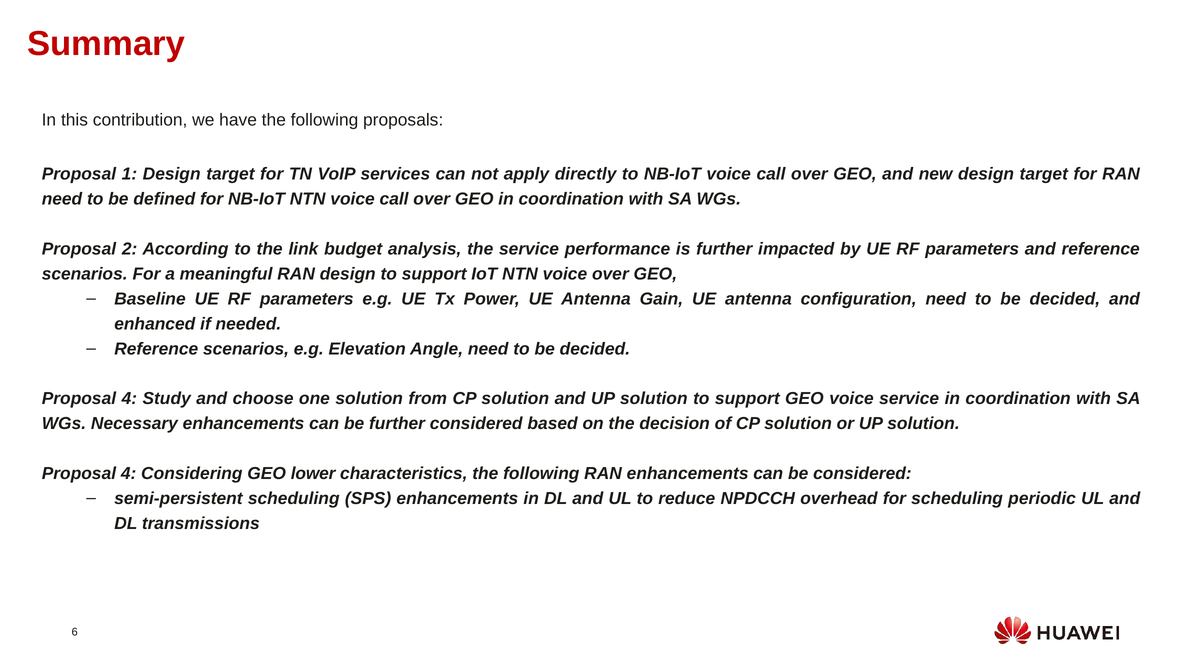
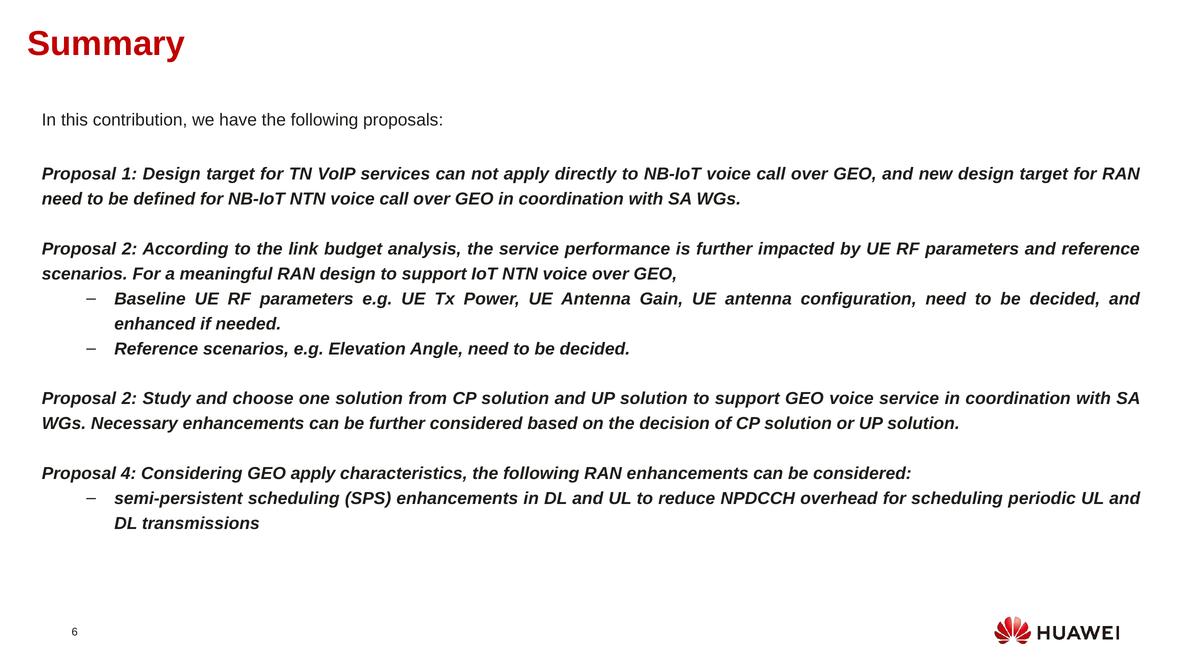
4: 4 -> 2 (129, 399)
GEO lower: lower -> apply (313, 474)
